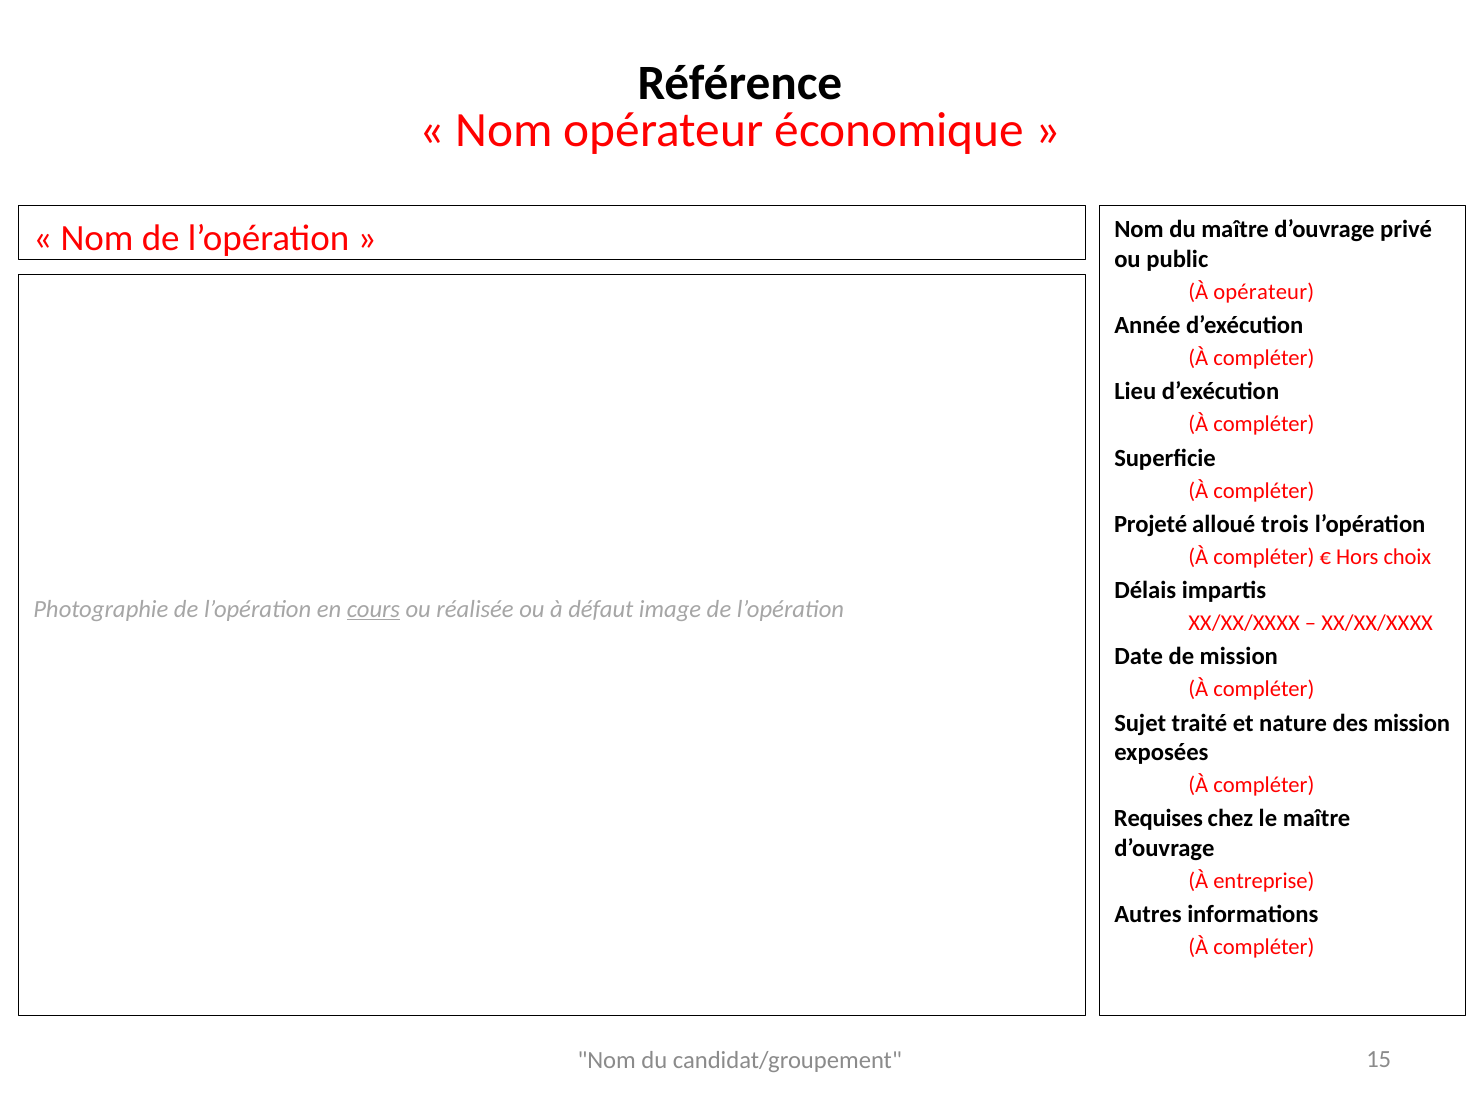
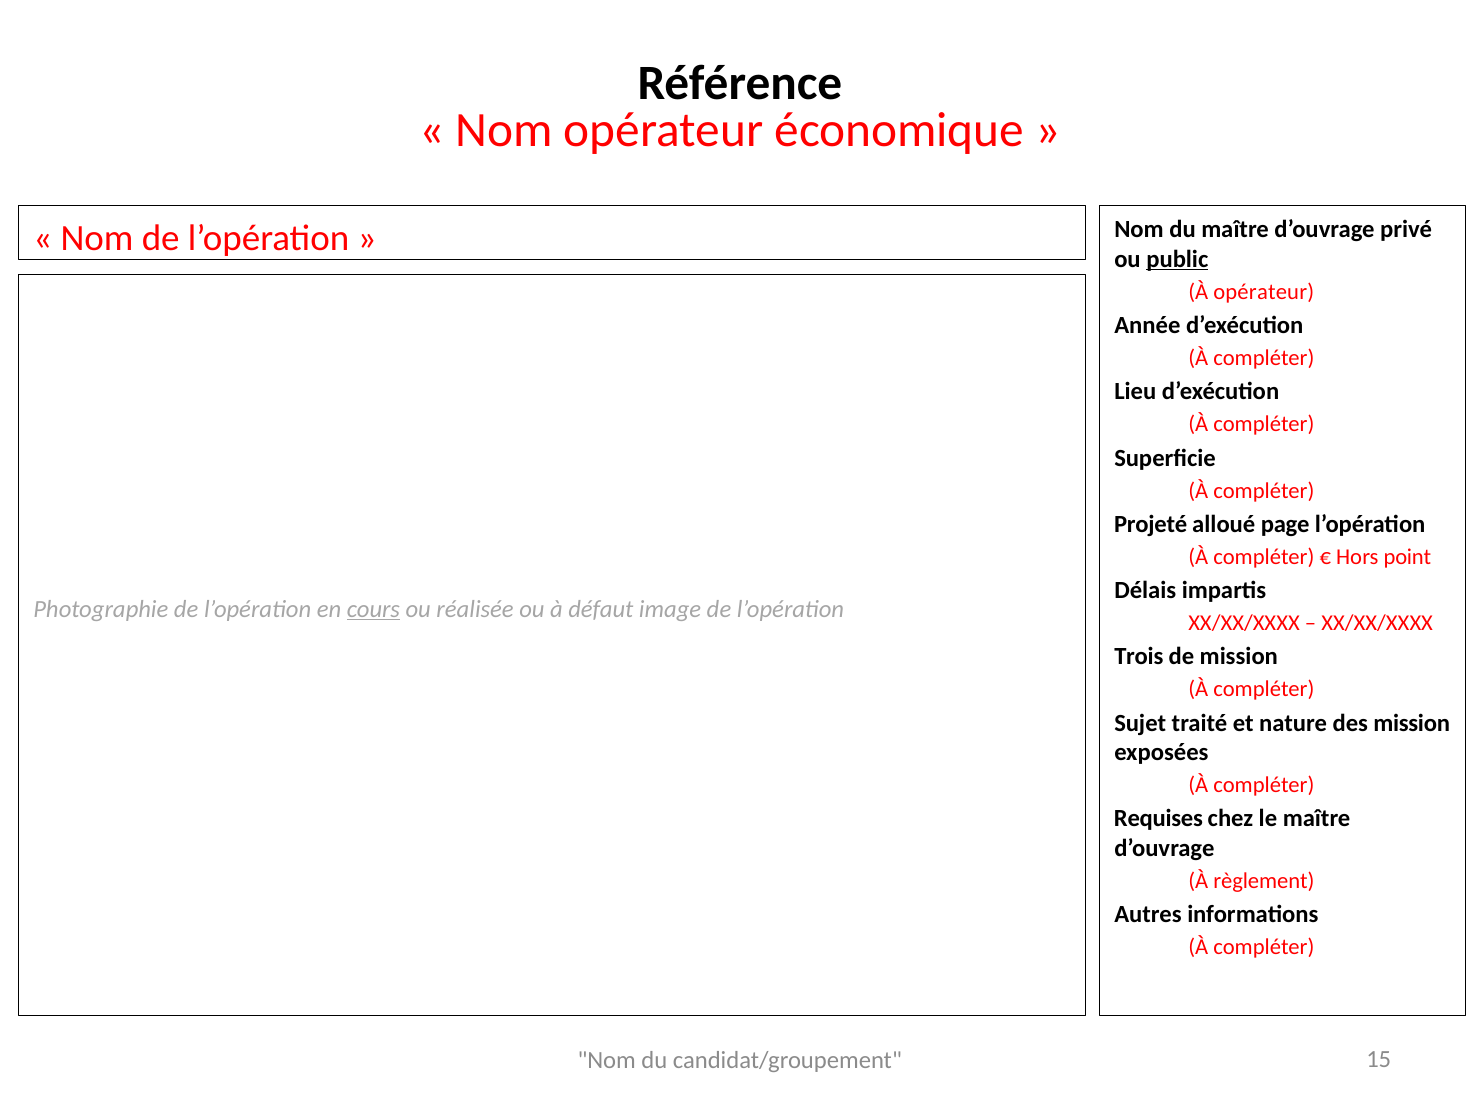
public underline: none -> present (1177, 259)
trois: trois -> page (1285, 524)
choix: choix -> point (1407, 557)
Date: Date -> Trois (1139, 657)
entreprise: entreprise -> règlement (1264, 881)
